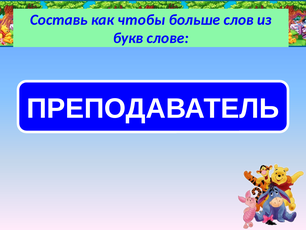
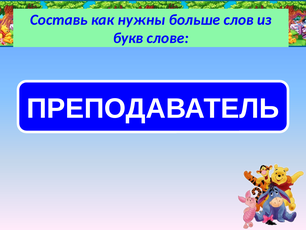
чтобы: чтобы -> нужны (141, 20)
